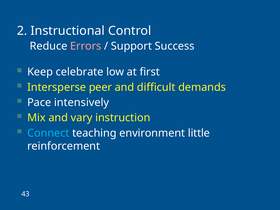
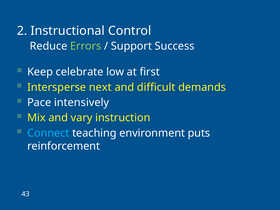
Errors colour: pink -> light green (86, 46)
peer: peer -> next (100, 87)
little: little -> puts (199, 133)
